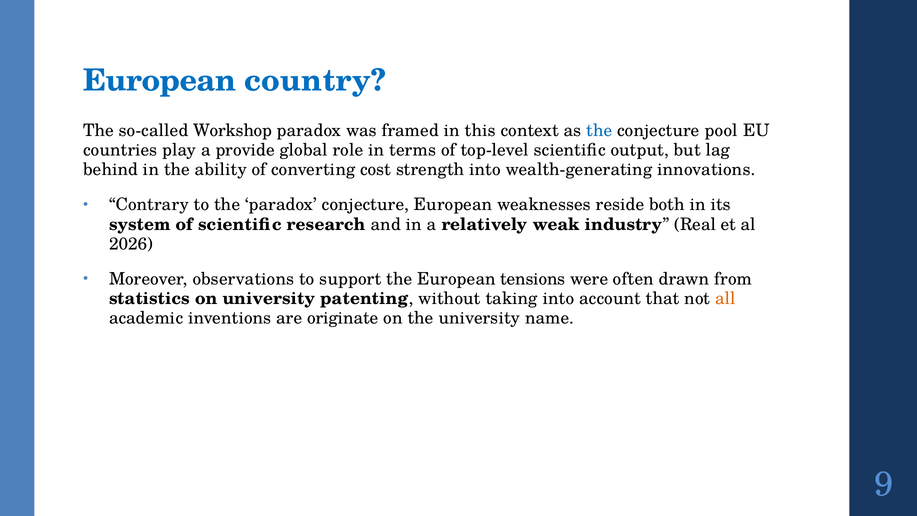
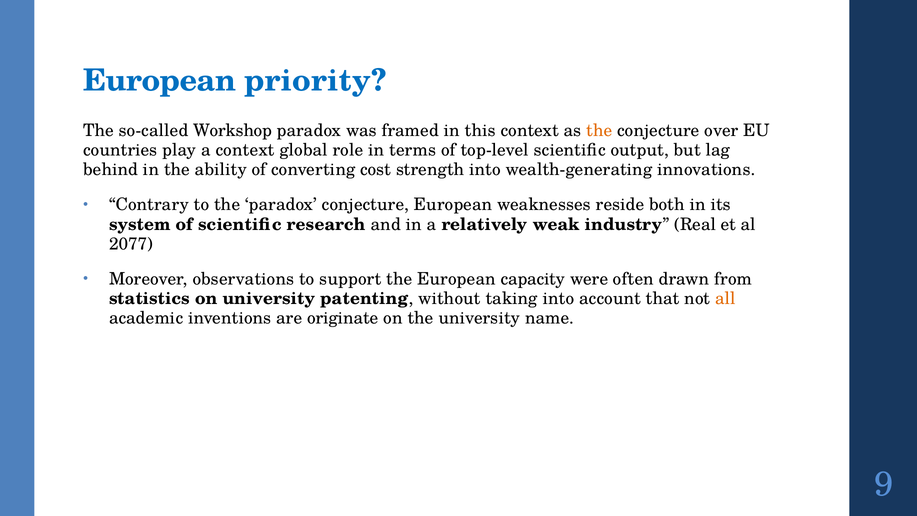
country: country -> priority (315, 81)
the colour: blue -> orange (599, 131)
pool: pool -> over (721, 131)
a provide: provide -> context (245, 150)
2026: 2026 -> 2077 (131, 244)
tensions: tensions -> capacity (533, 279)
